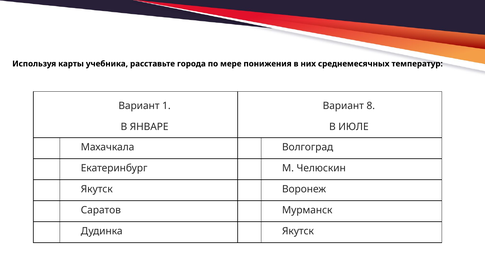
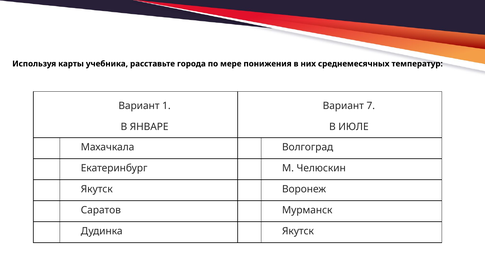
8: 8 -> 7 (371, 106)
